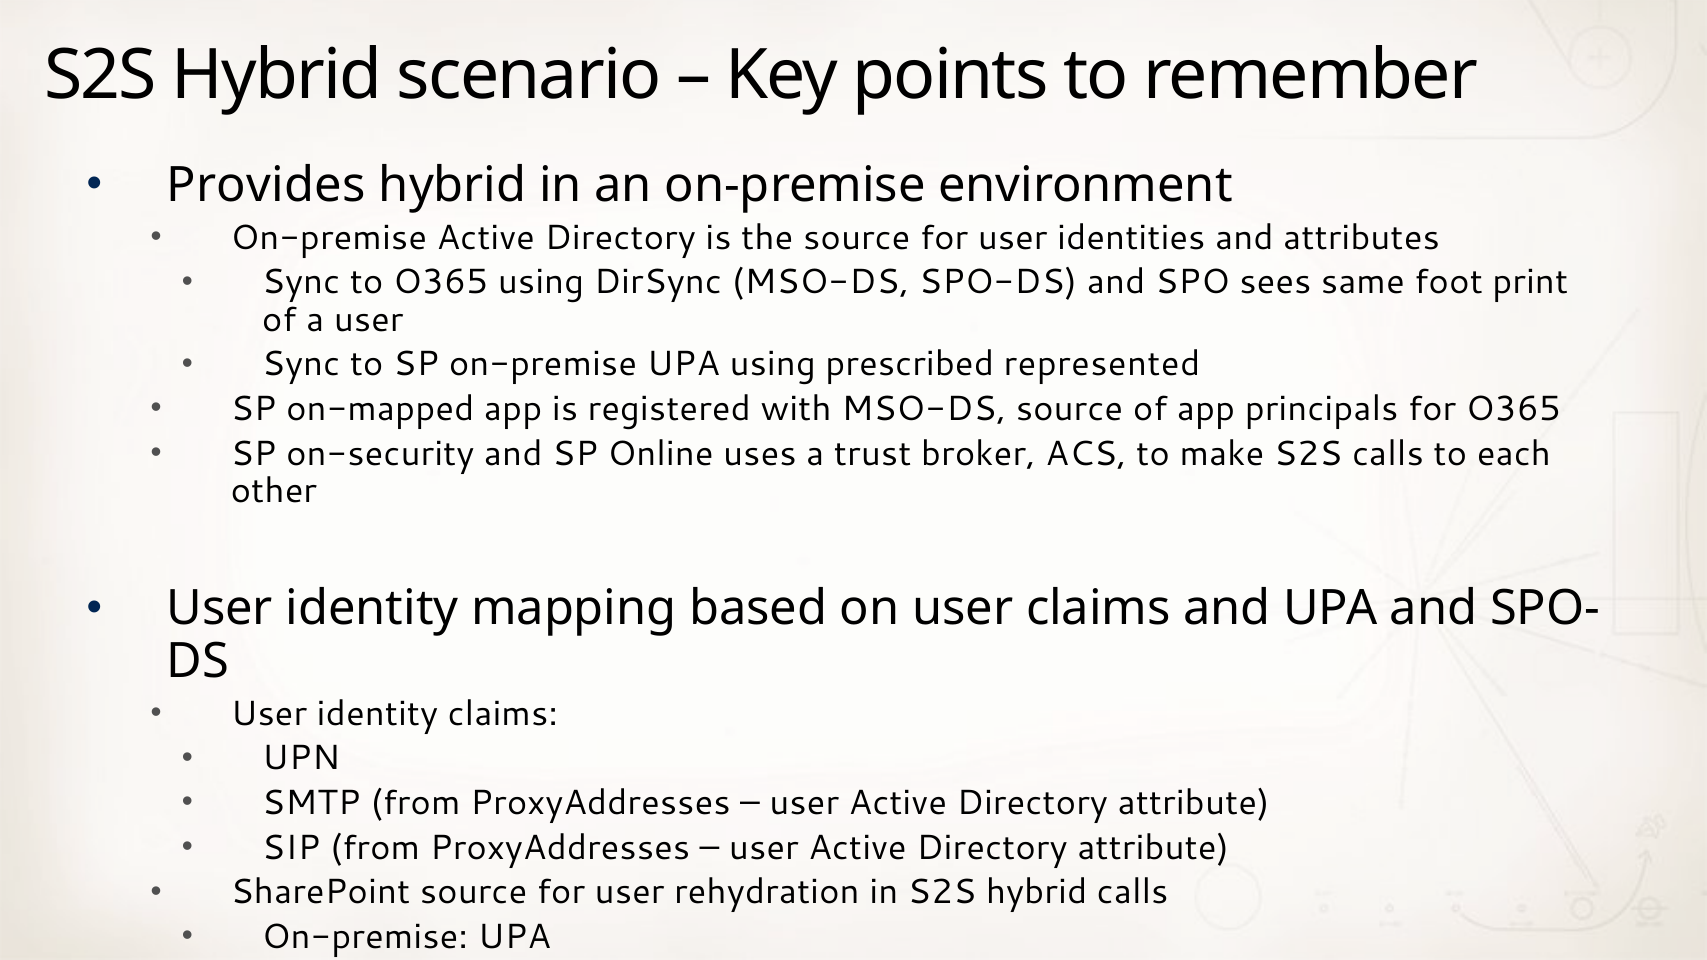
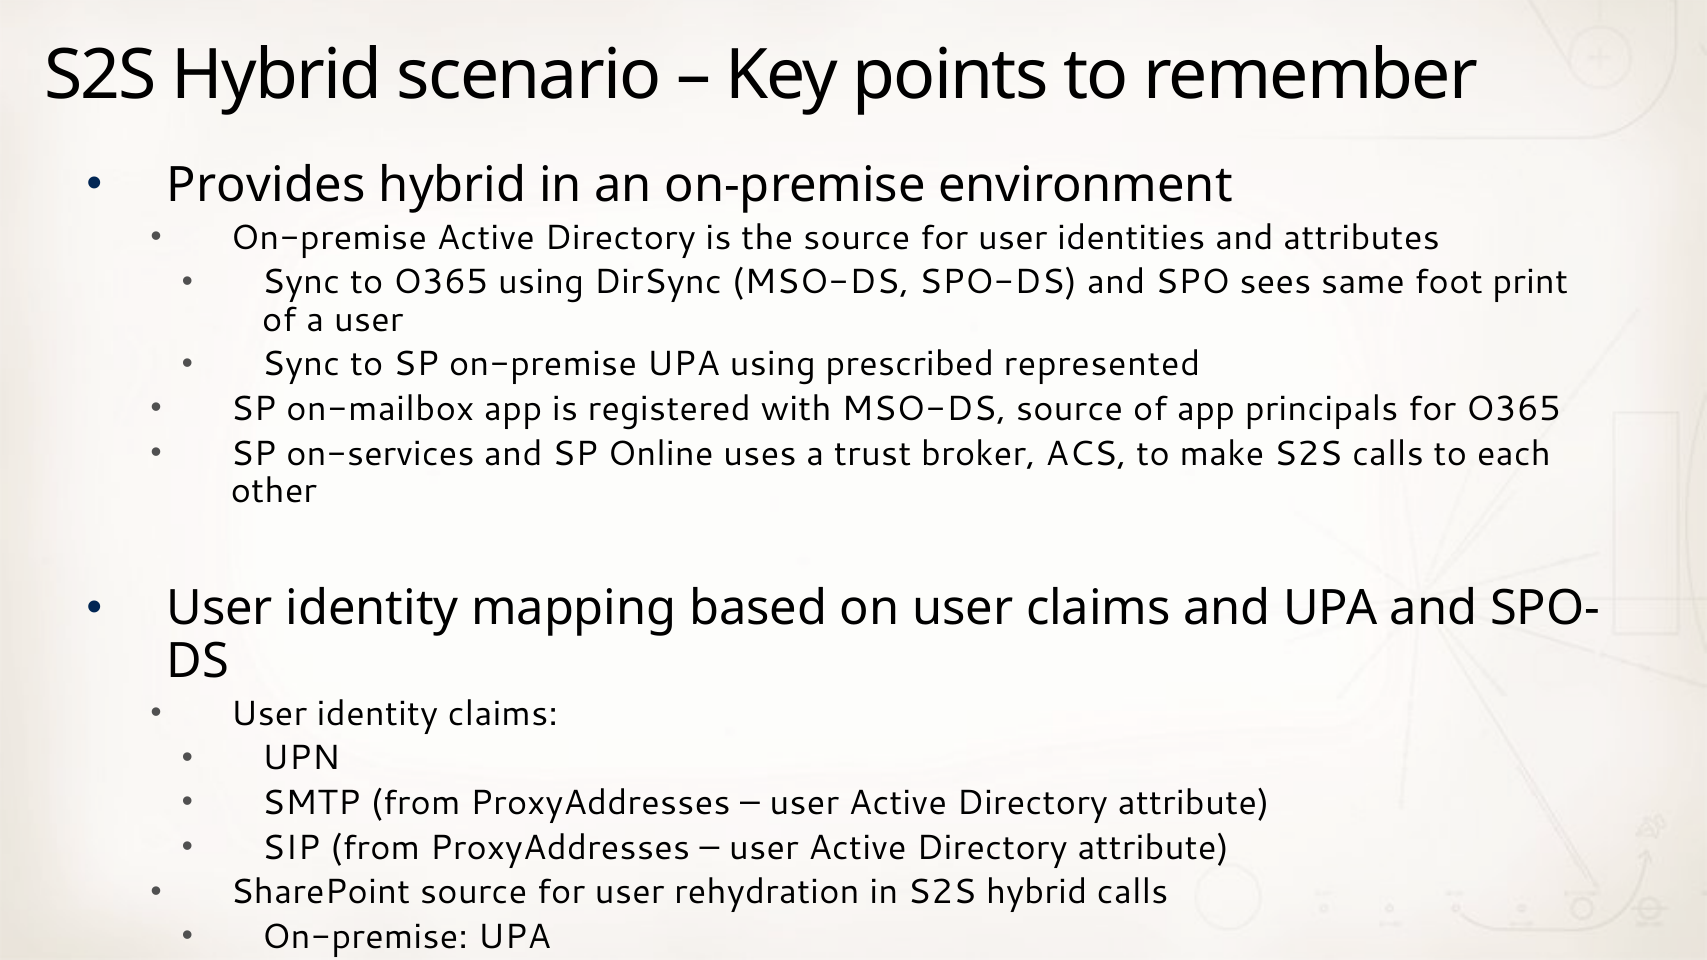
on-mapped: on-mapped -> on-mailbox (380, 409)
on-security: on-security -> on-services (380, 454)
